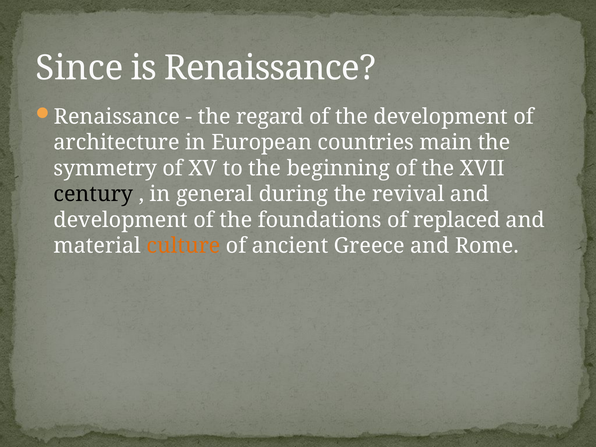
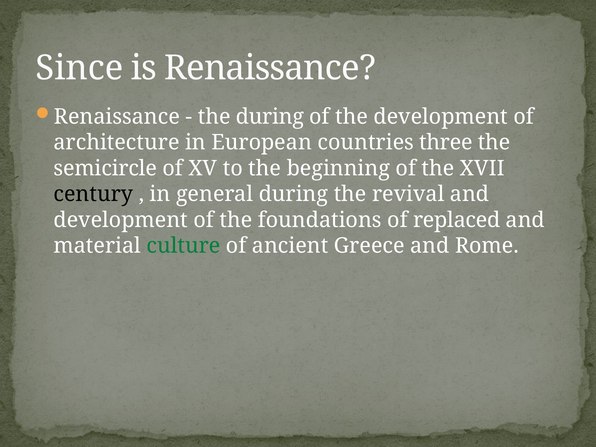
the regard: regard -> during (270, 117)
main: main -> three (446, 142)
symmetry: symmetry -> semicircle (105, 168)
culture colour: orange -> green (183, 246)
